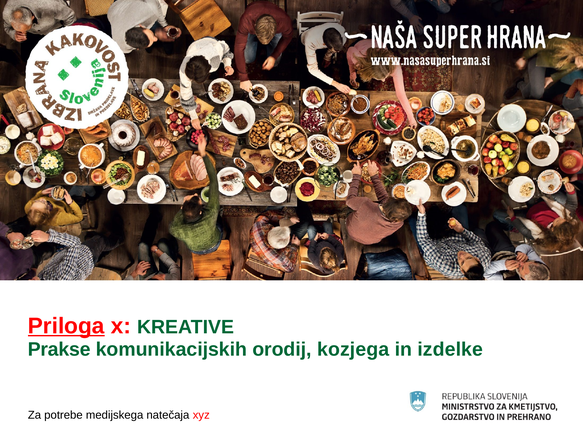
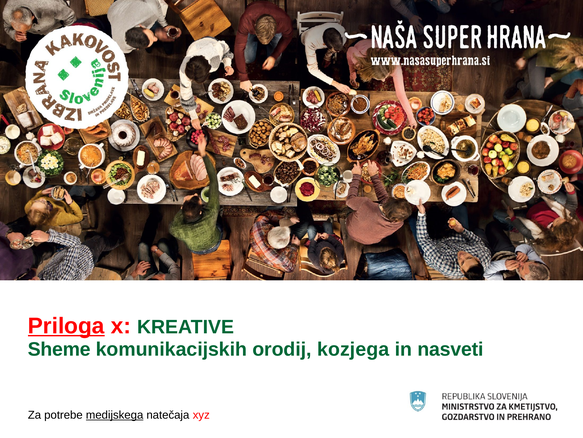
Prakse: Prakse -> Sheme (59, 349)
izdelke: izdelke -> nasveti (450, 349)
medijskega underline: none -> present (115, 414)
